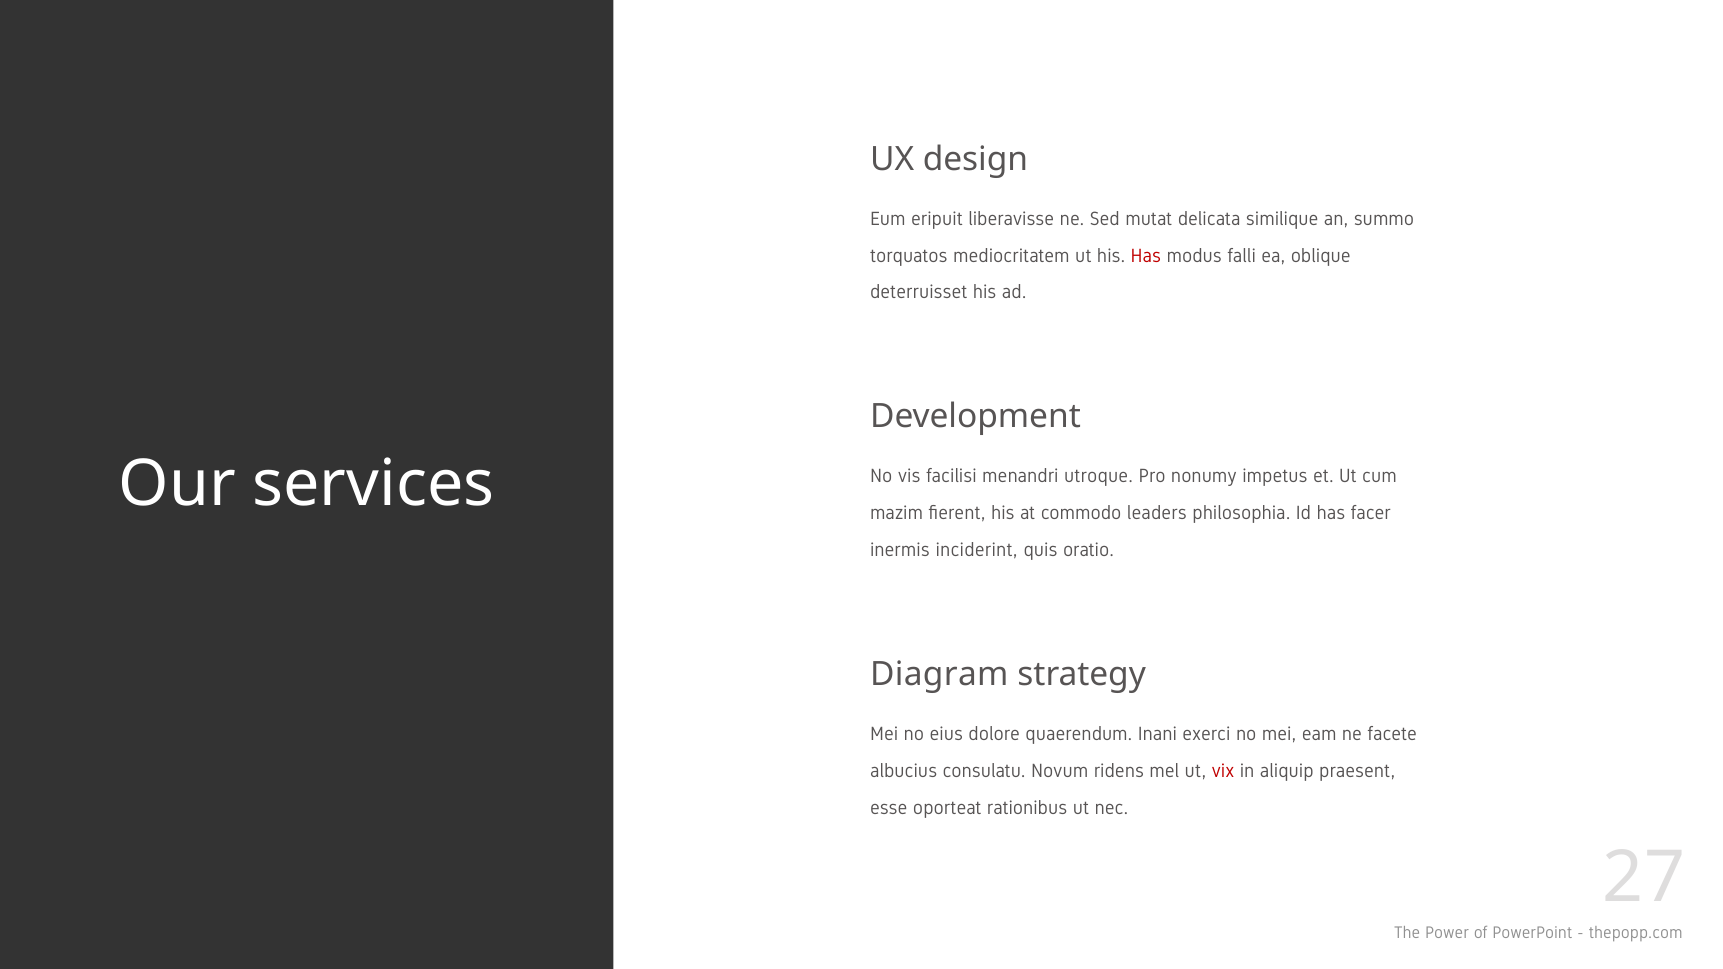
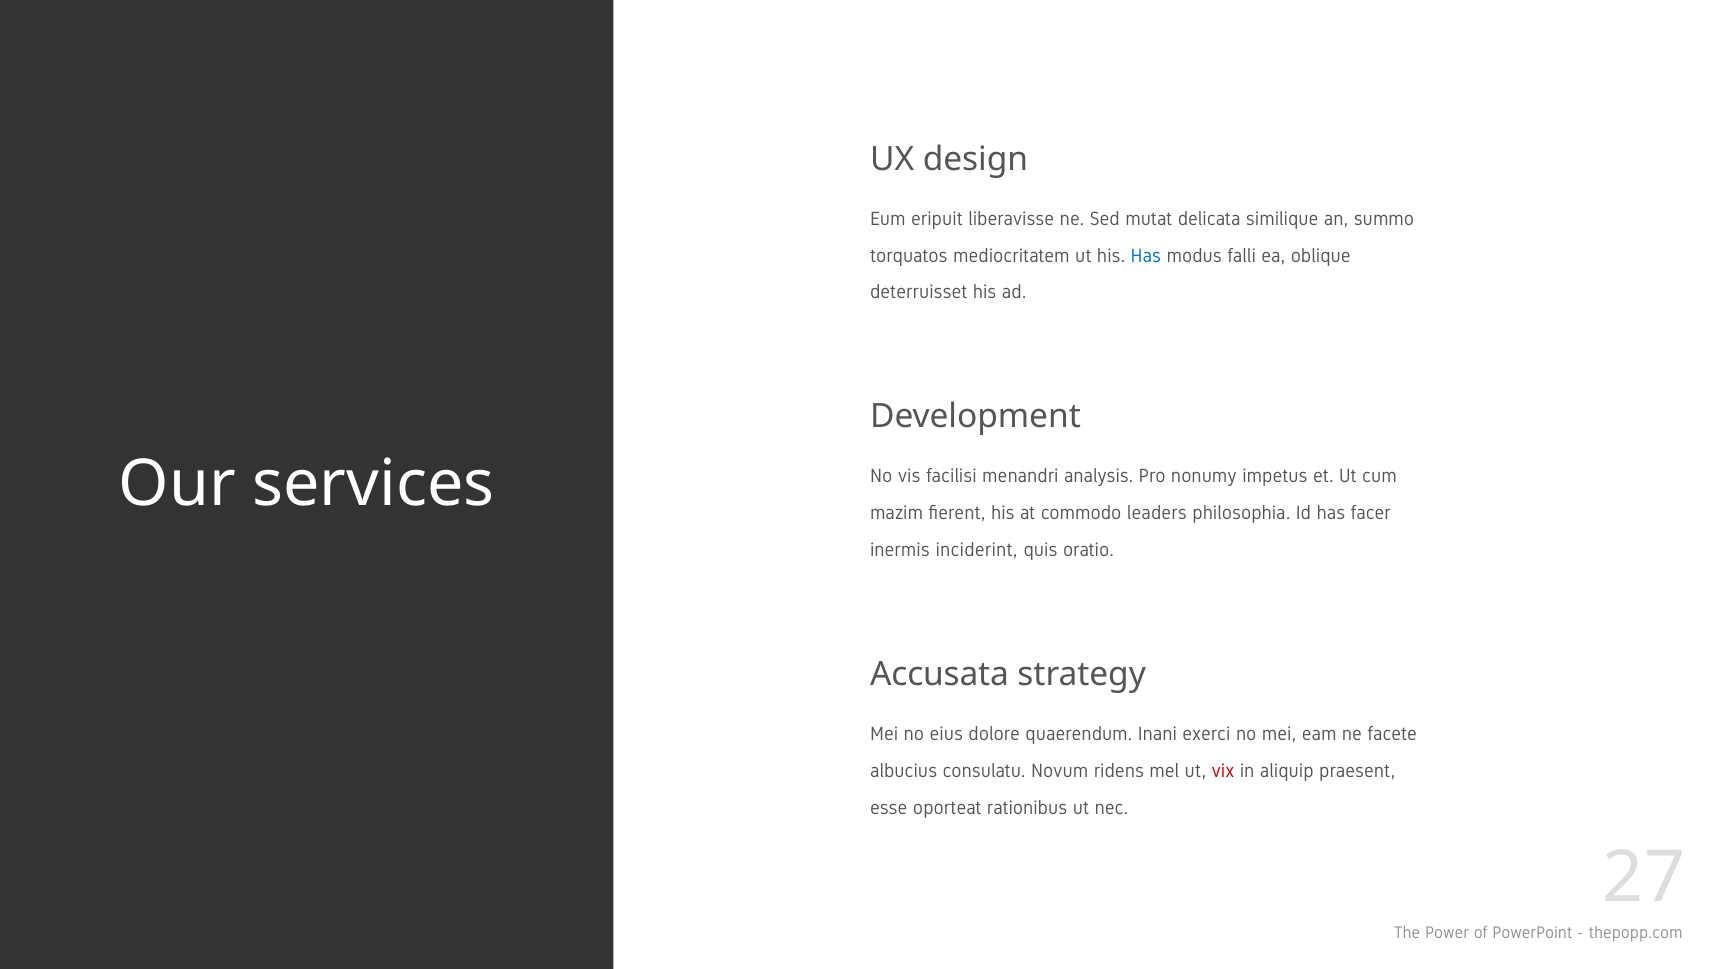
Has colour: red -> blue (1146, 256)
utroque: utroque -> analysis (1099, 477)
Diagram: Diagram -> Accusata (940, 674)
